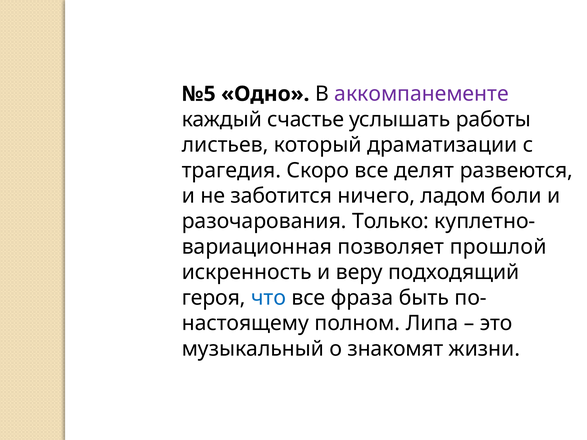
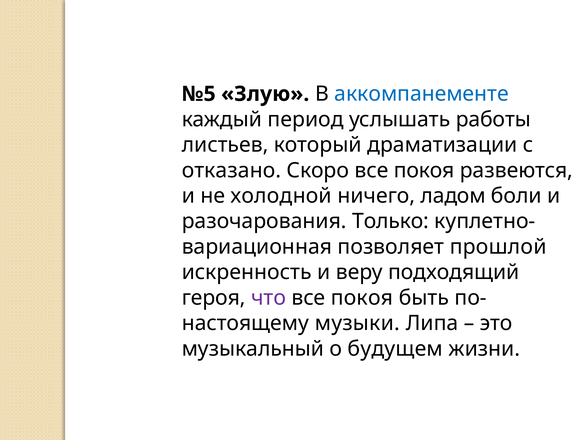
Одно: Одно -> Злую (265, 94)
аккомпанементе colour: purple -> blue (421, 94)
счастье: счастье -> период (306, 119)
трагедия: трагедия -> отказано (231, 170)
Скоро все делят: делят -> покоя (424, 170)
заботится: заботится -> холодной (281, 196)
что colour: blue -> purple (269, 298)
фраза: фраза -> покоя (362, 298)
полном: полном -> музыки (357, 323)
знакомят: знакомят -> будущем (395, 349)
